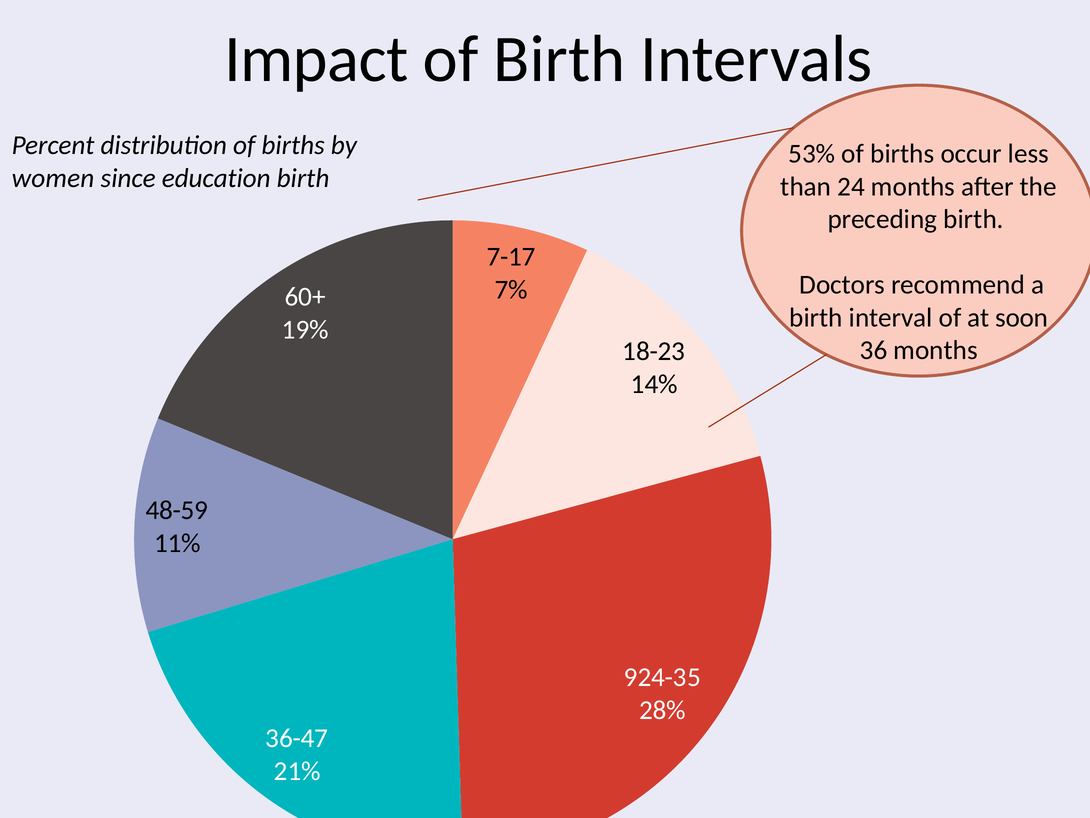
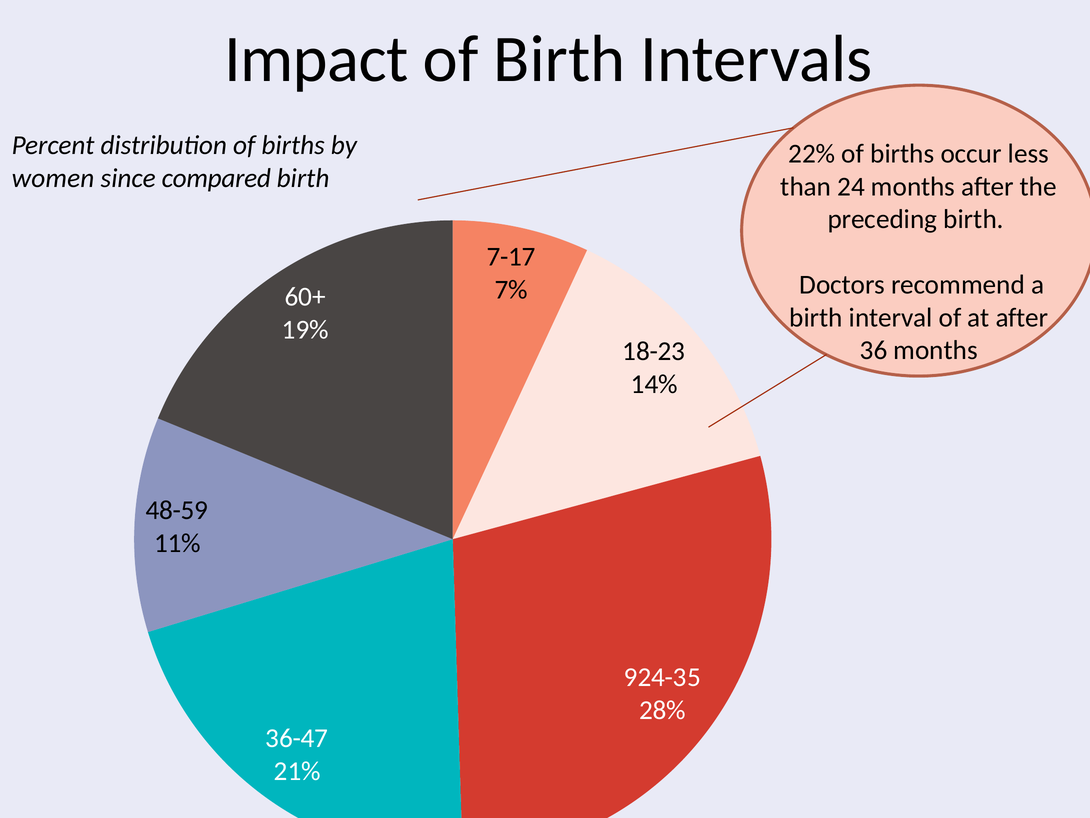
53%: 53% -> 22% (812, 154)
education: education -> compared (216, 178)
at soon: soon -> after (1022, 317)
